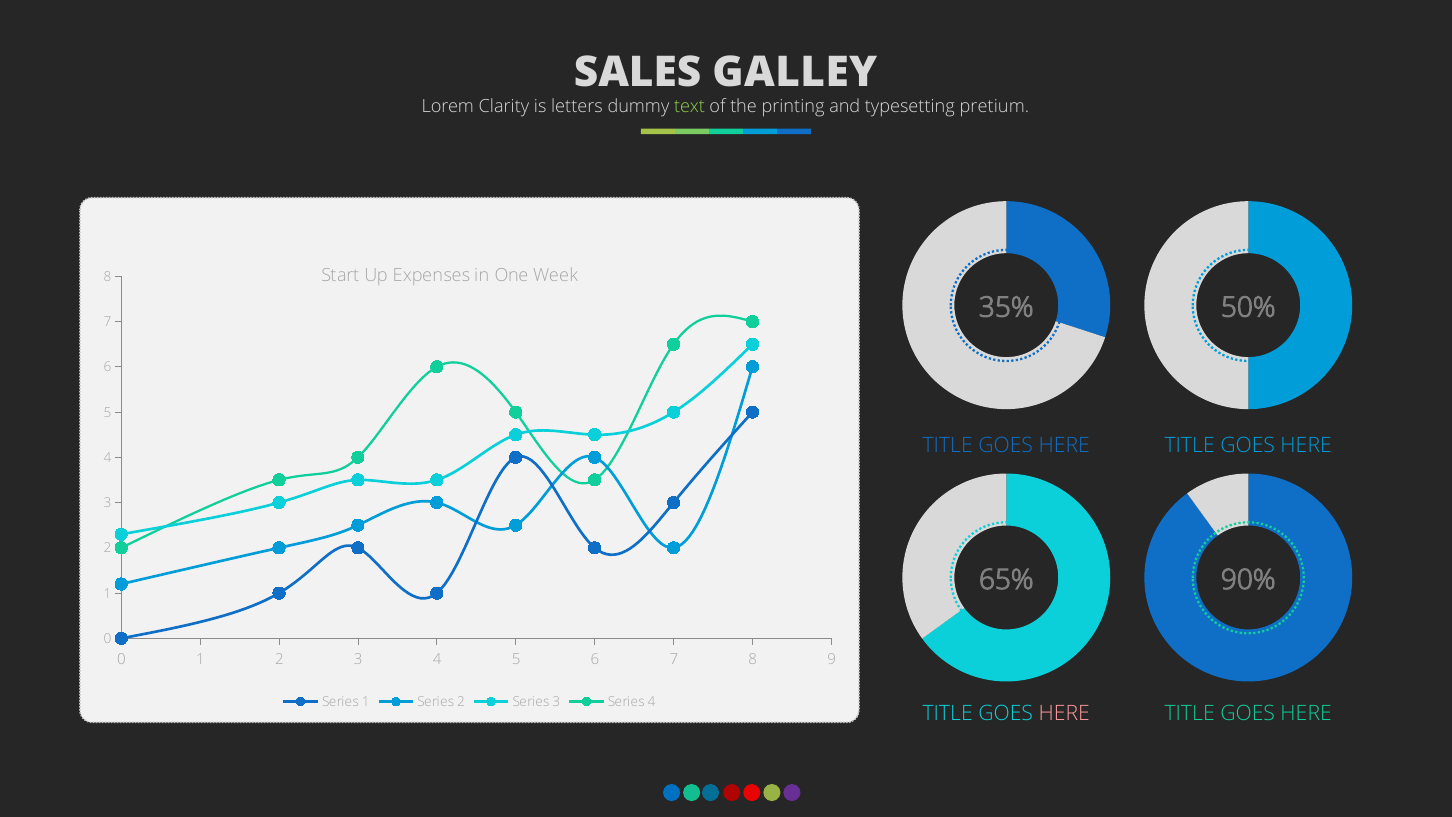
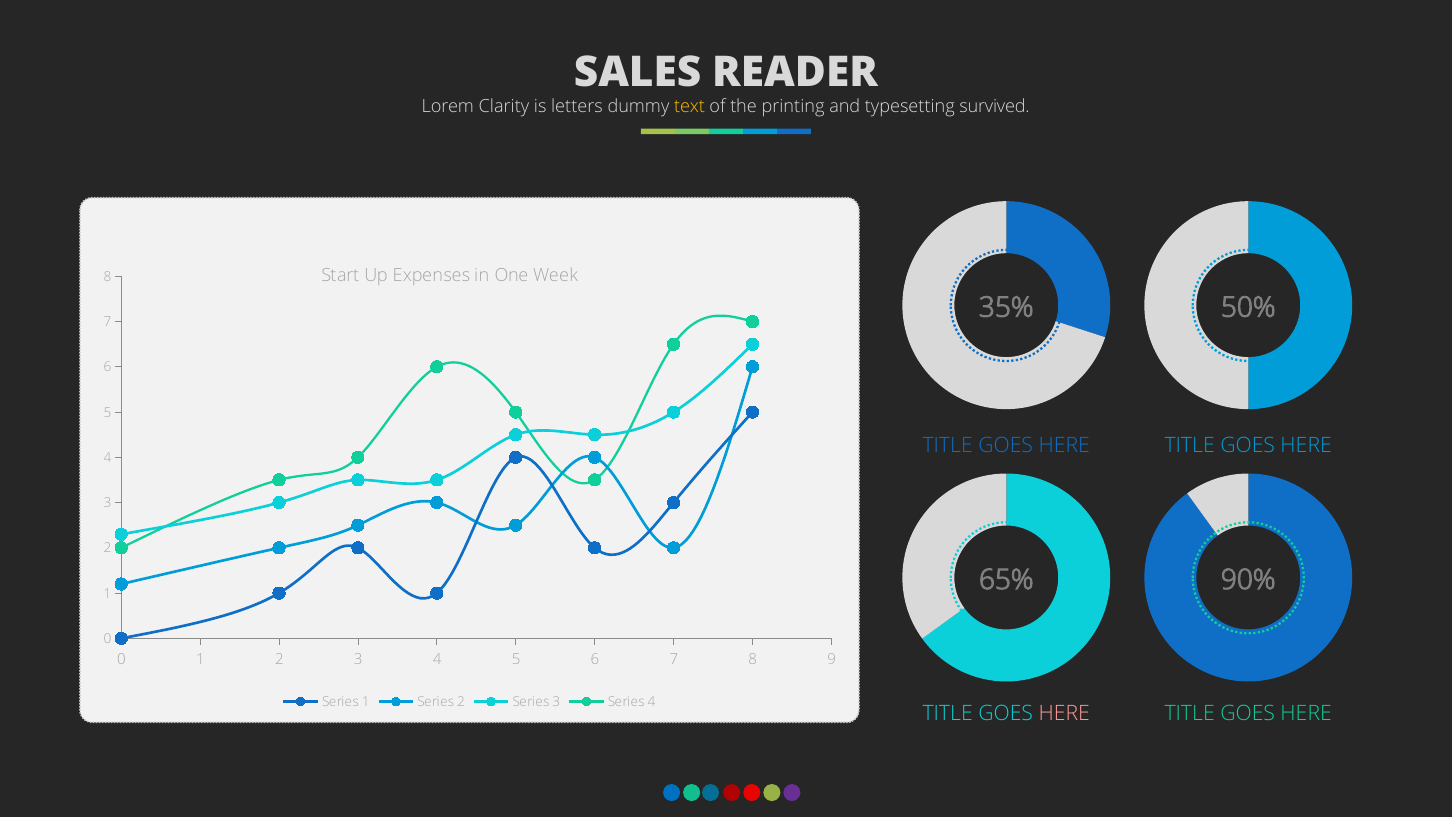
GALLEY: GALLEY -> READER (795, 73)
text colour: light green -> yellow (689, 107)
pretium: pretium -> survived (994, 107)
